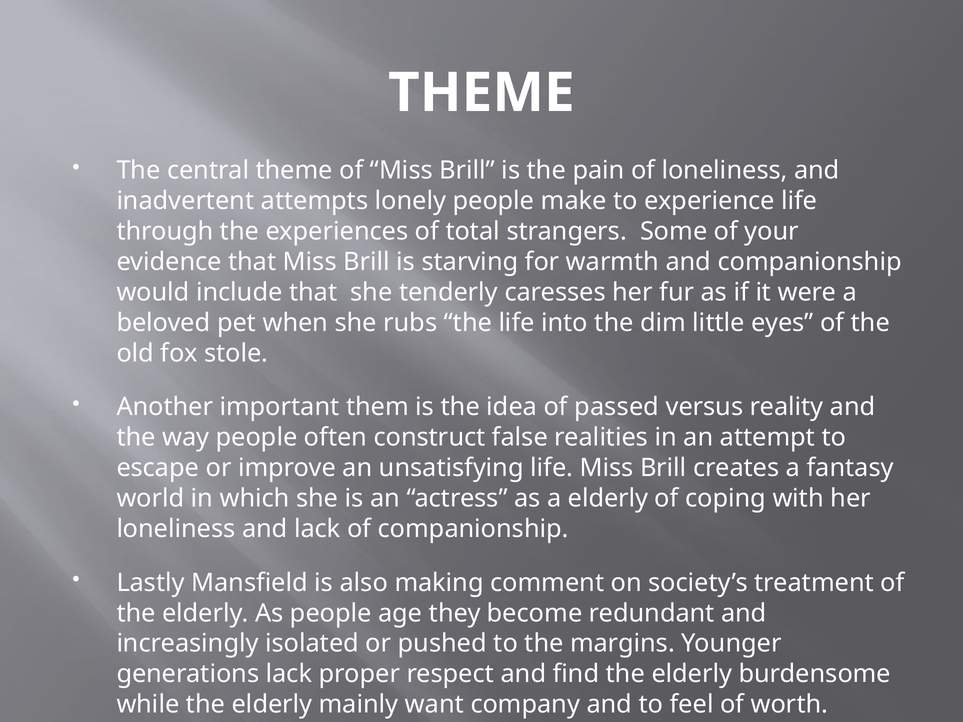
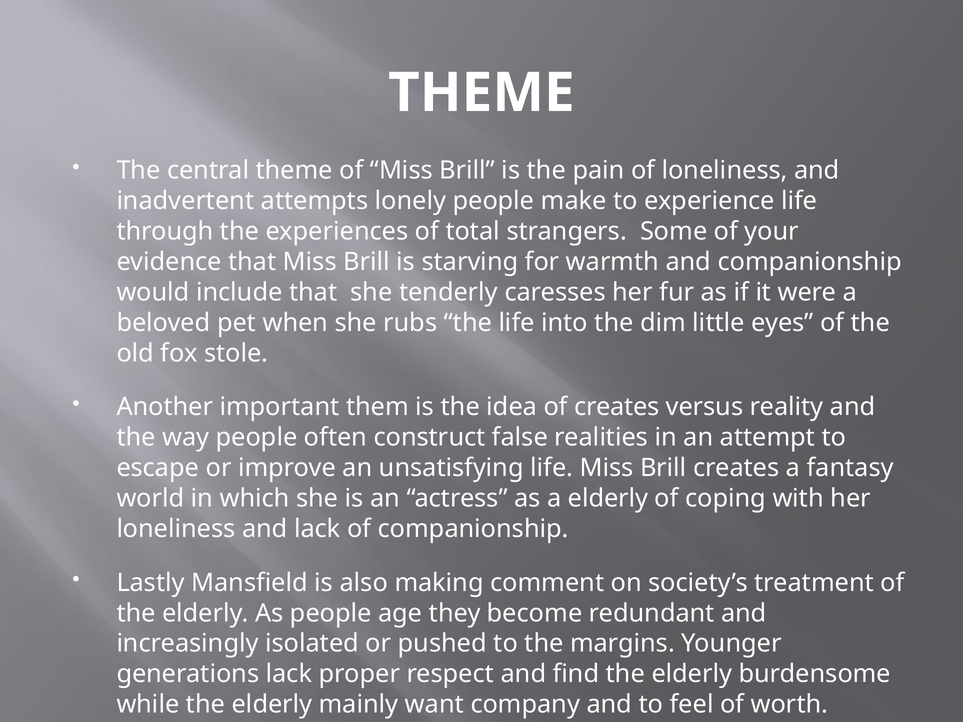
of passed: passed -> creates (617, 407)
